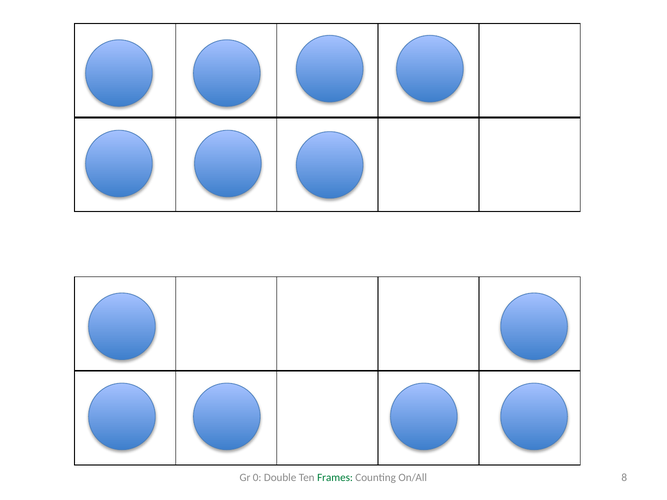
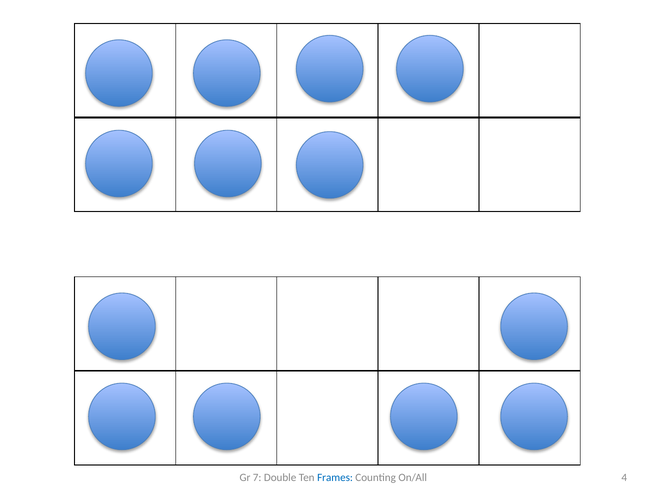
0: 0 -> 7 (257, 478)
Frames colour: green -> blue (335, 478)
8: 8 -> 4 (624, 478)
